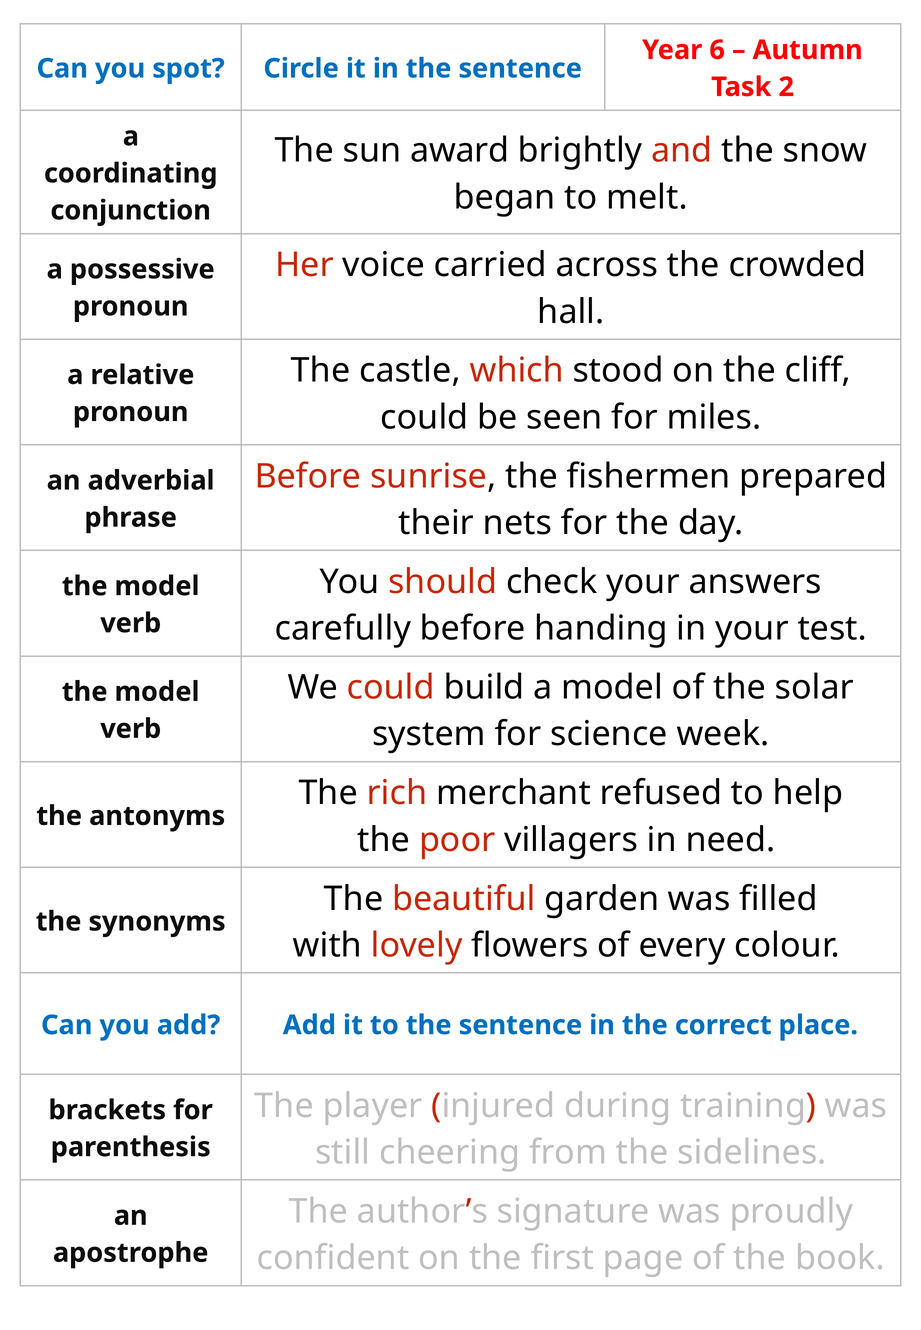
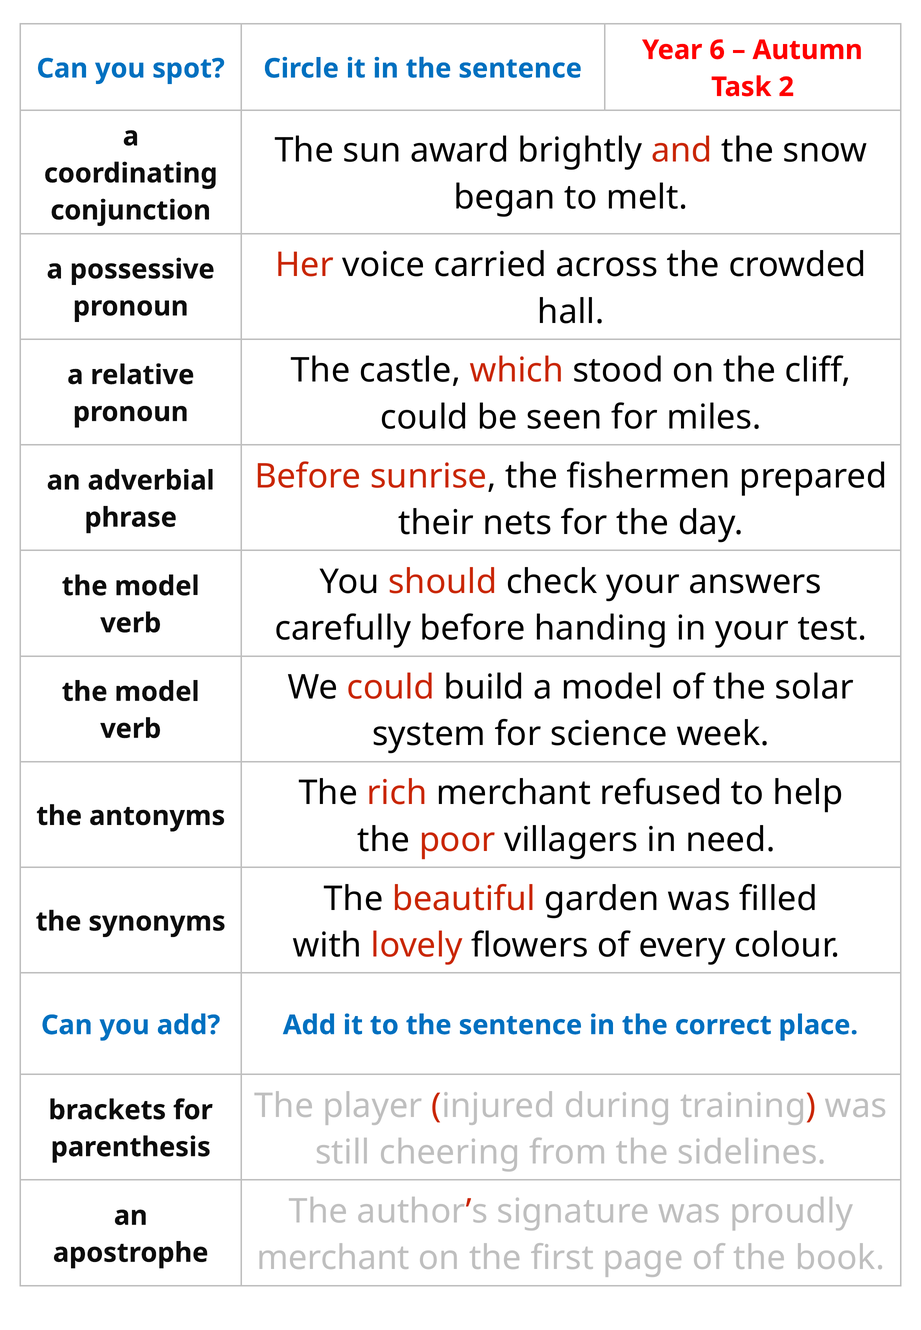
confident: confident -> merchant (333, 1258)
